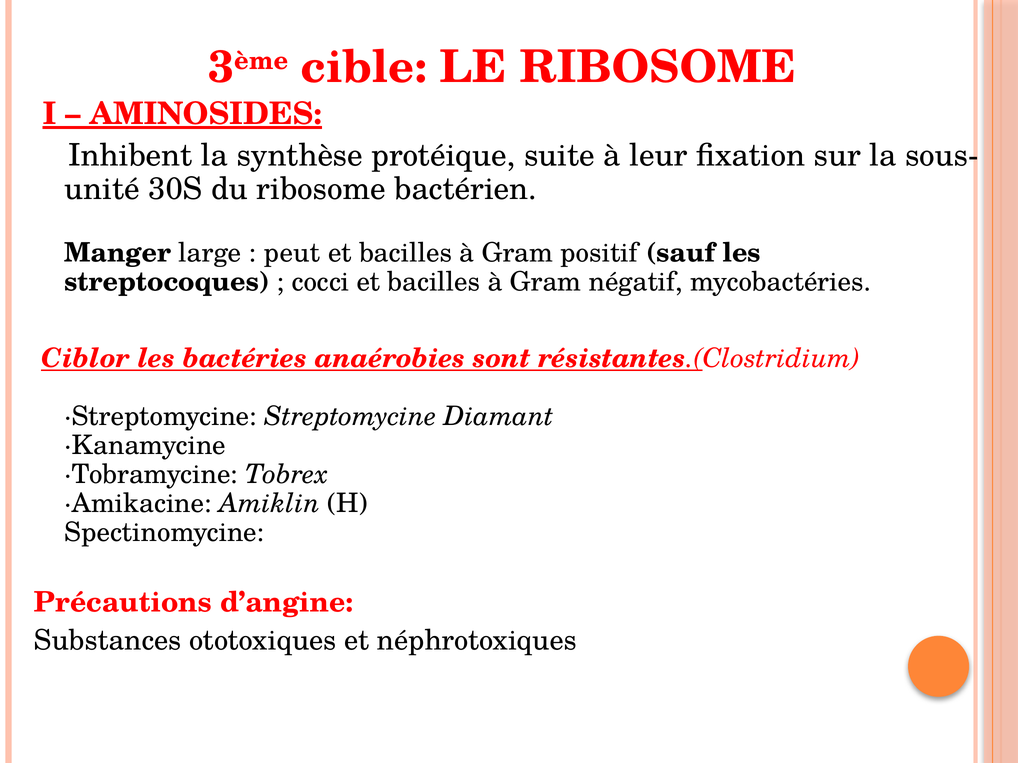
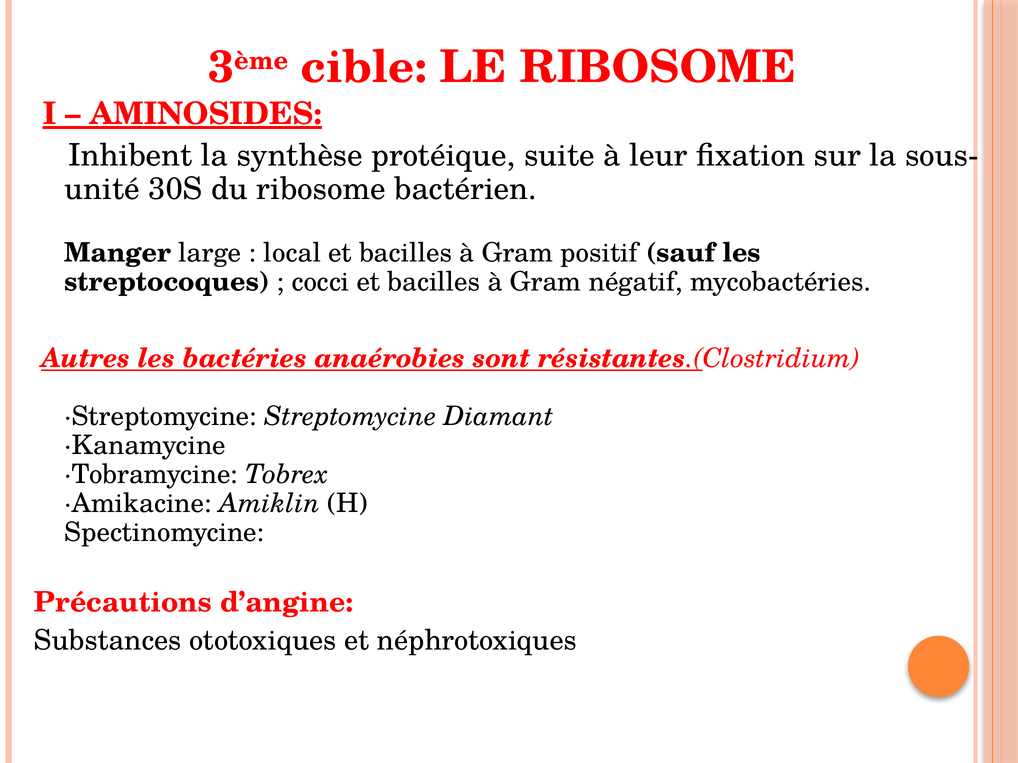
peut: peut -> local (292, 253)
Ciblor: Ciblor -> Autres (86, 359)
